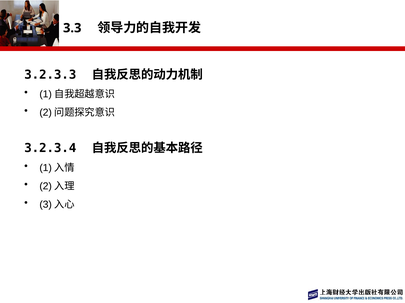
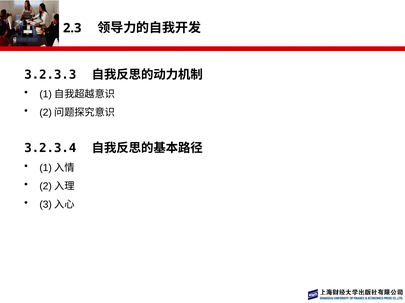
3.3: 3.3 -> 2.3 (72, 28)
